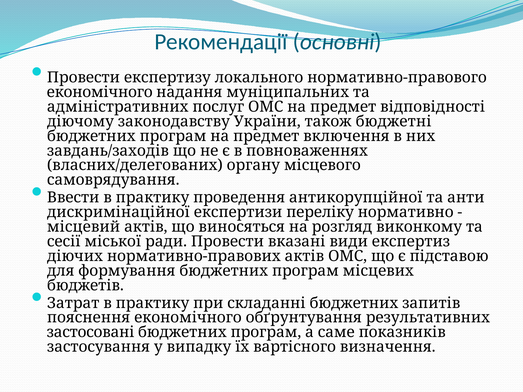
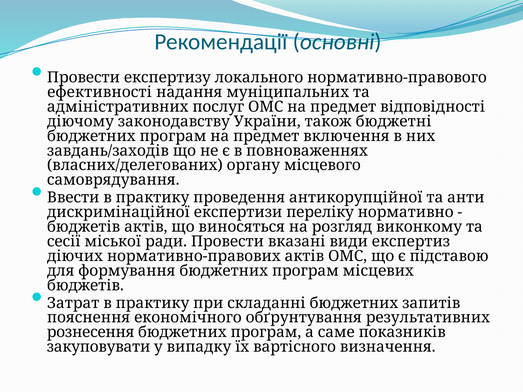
економічного: економічного -> ефективності (100, 92)
місцевий: місцевий -> бюджетів (84, 227)
застосовані: застосовані -> рознесення (91, 332)
застосування: застосування -> закуповувати (99, 347)
